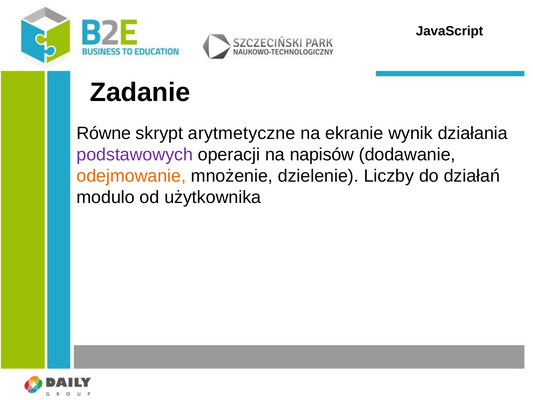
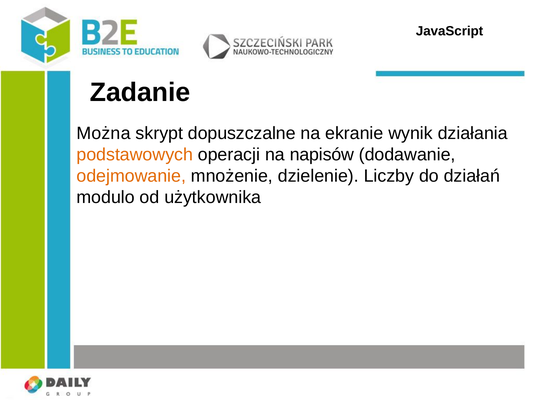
Równe: Równe -> Można (104, 133)
arytmetyczne: arytmetyczne -> dopuszczalne (242, 133)
podstawowych colour: purple -> orange (135, 155)
